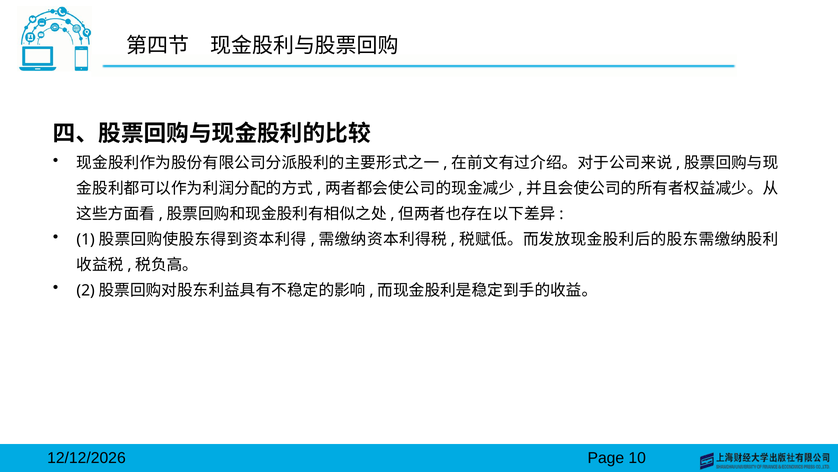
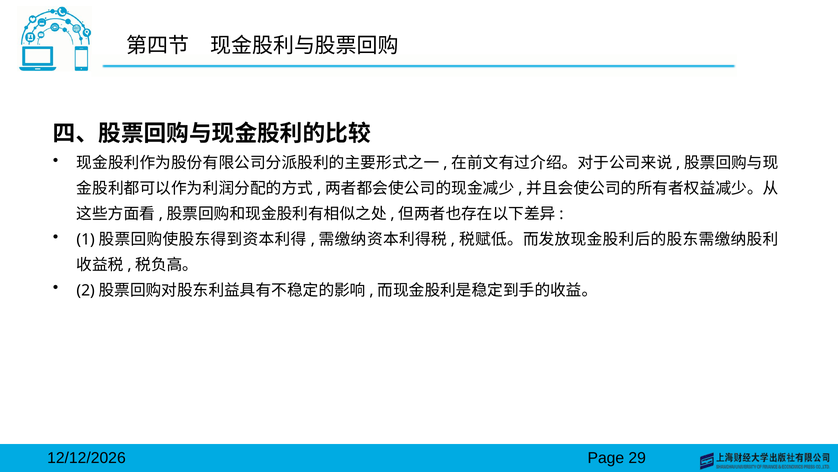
10: 10 -> 29 (637, 457)
